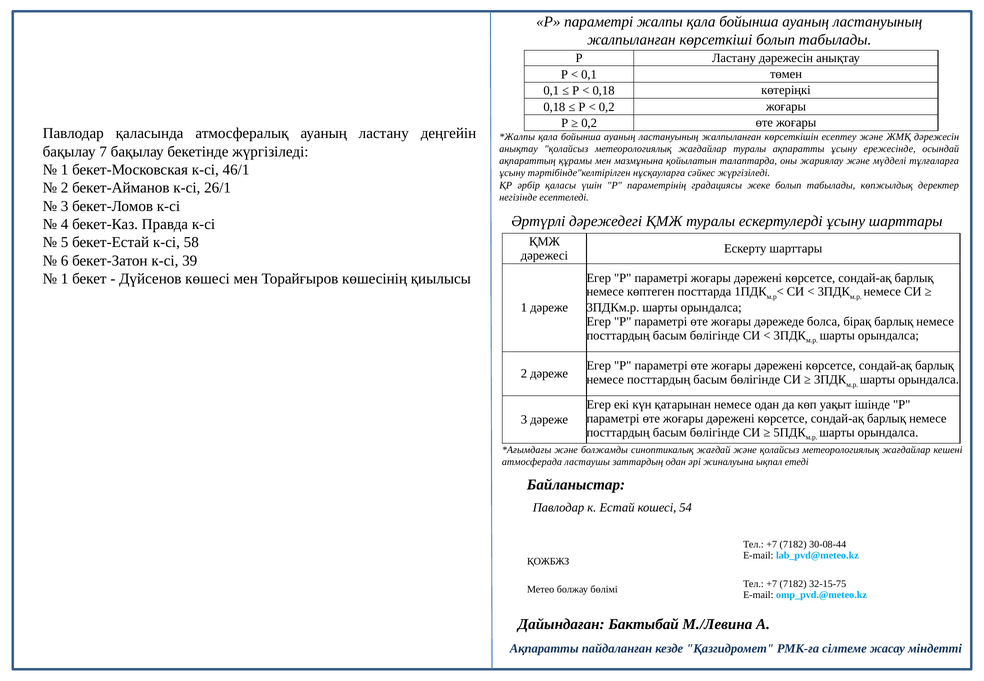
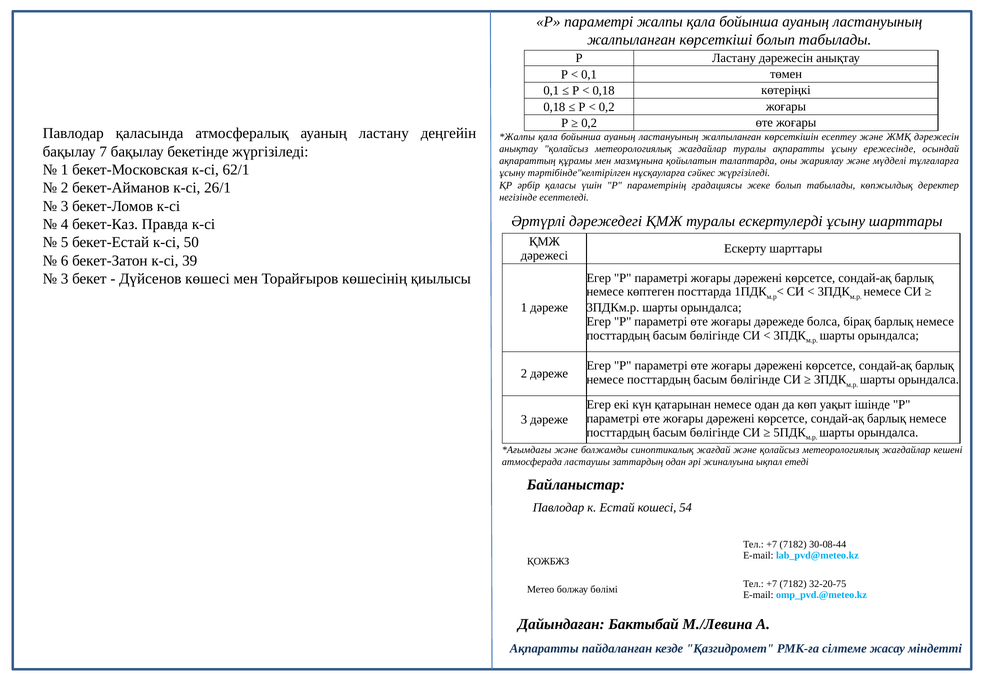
46/1: 46/1 -> 62/1 (236, 170)
58: 58 -> 50 (191, 242)
1: 1 -> 3 (65, 279)
32-15-75: 32-15-75 -> 32-20-75 (828, 584)
